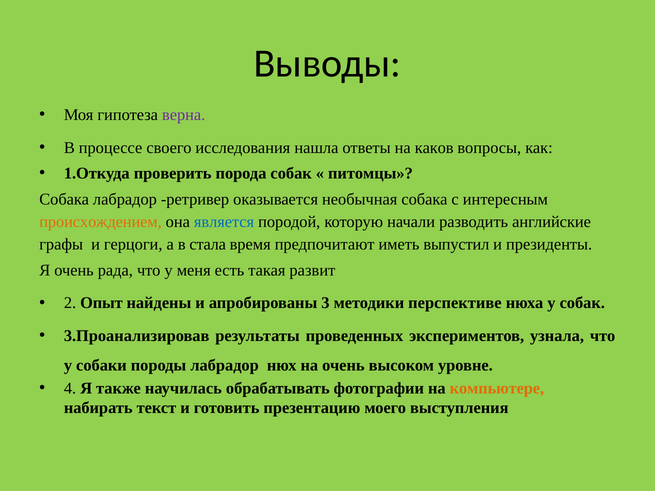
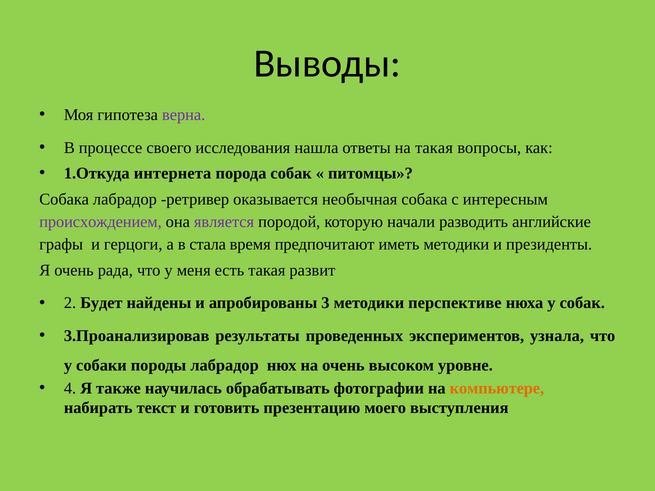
на каков: каков -> такая (434, 148)
проверить: проверить -> интернета (173, 174)
происхождением colour: orange -> purple (101, 222)
является colour: blue -> purple (224, 222)
иметь выпустил: выпустил -> методики (456, 245)
Опыт: Опыт -> Будет (101, 303)
